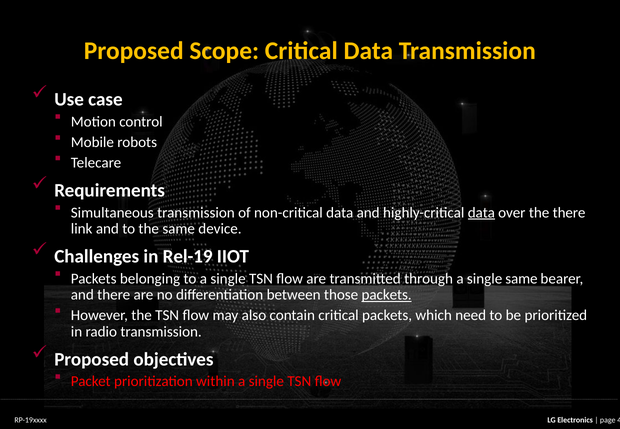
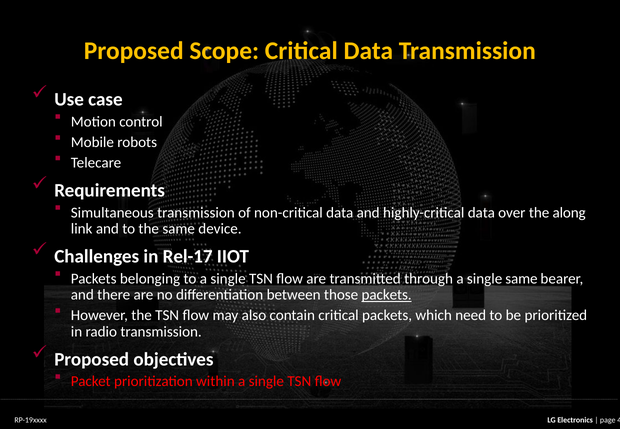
data underline: present -> none (481, 213)
the there: there -> along (569, 213)
Rel-19: Rel-19 -> Rel-17 (188, 257)
